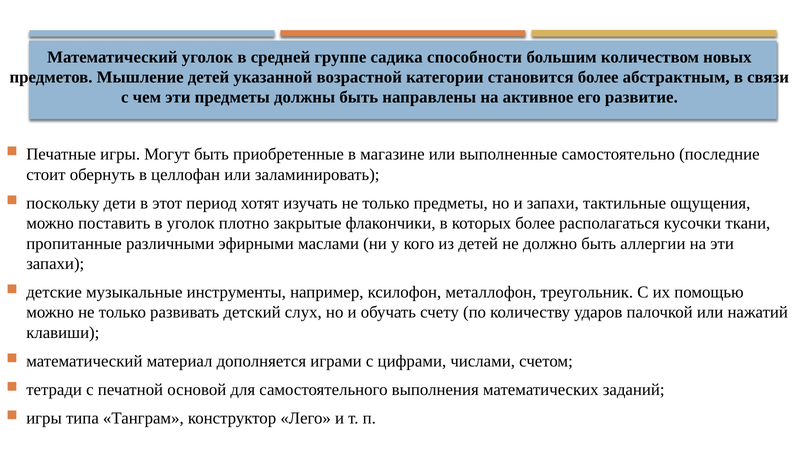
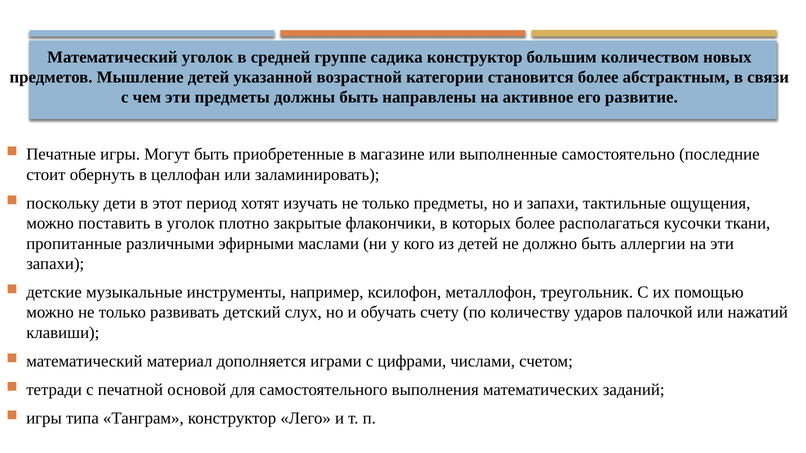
садика способности: способности -> конструктор (475, 57)
